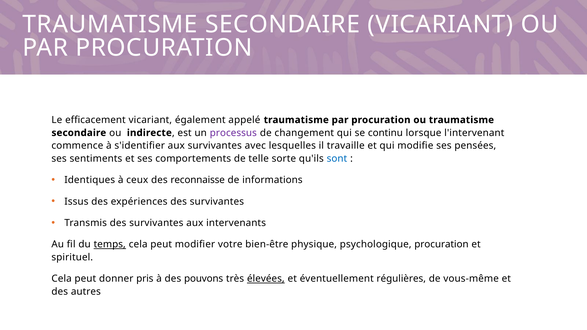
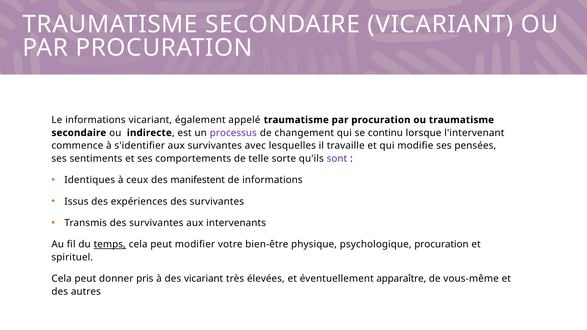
Le efficacement: efficacement -> informations (95, 120)
sont colour: blue -> purple (337, 159)
reconnaisse: reconnaisse -> manifestent (198, 180)
des pouvons: pouvons -> vicariant (204, 279)
élevées underline: present -> none (266, 279)
régulières: régulières -> apparaître (401, 279)
